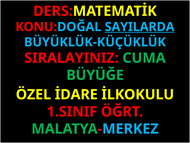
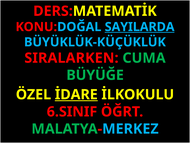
SIRALAYINIZ: SIRALAYINIZ -> SIRALARKEN (71, 58)
İDARE underline: none -> present (76, 94)
1.SINIF: 1.SINIF -> 6.SINIF (72, 111)
